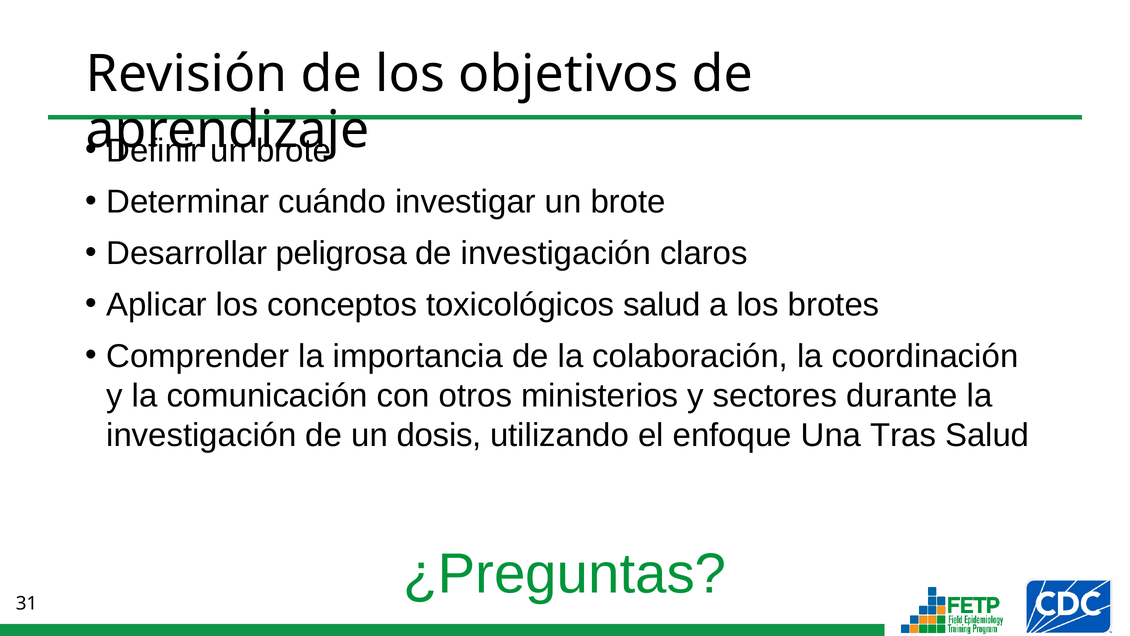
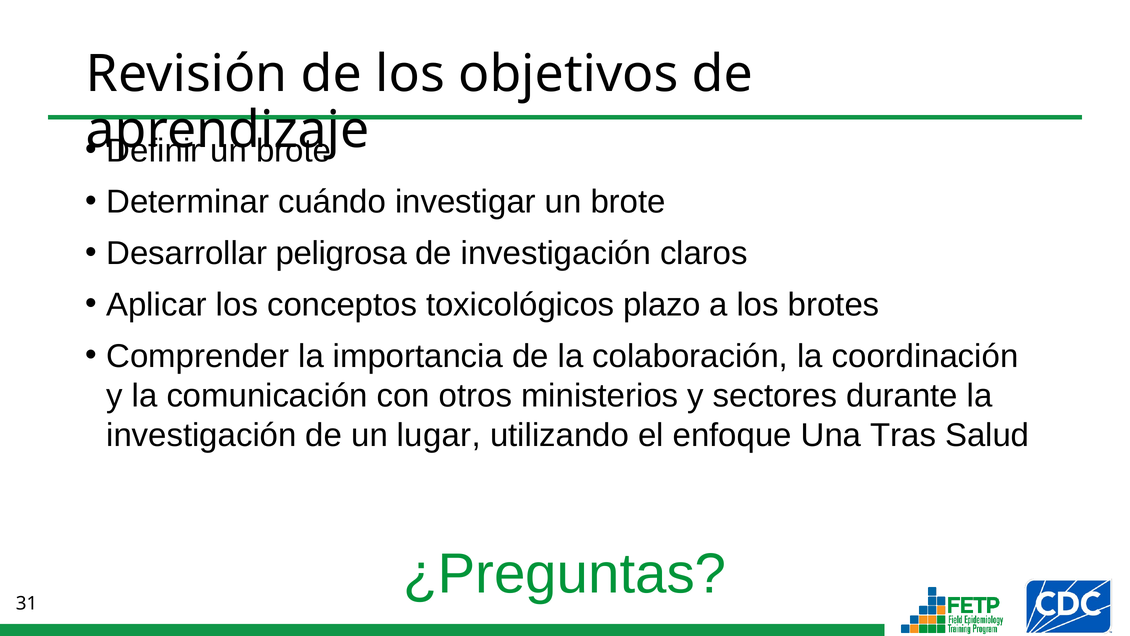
toxicológicos salud: salud -> plazo (662, 305)
dosis: dosis -> lugar (439, 435)
